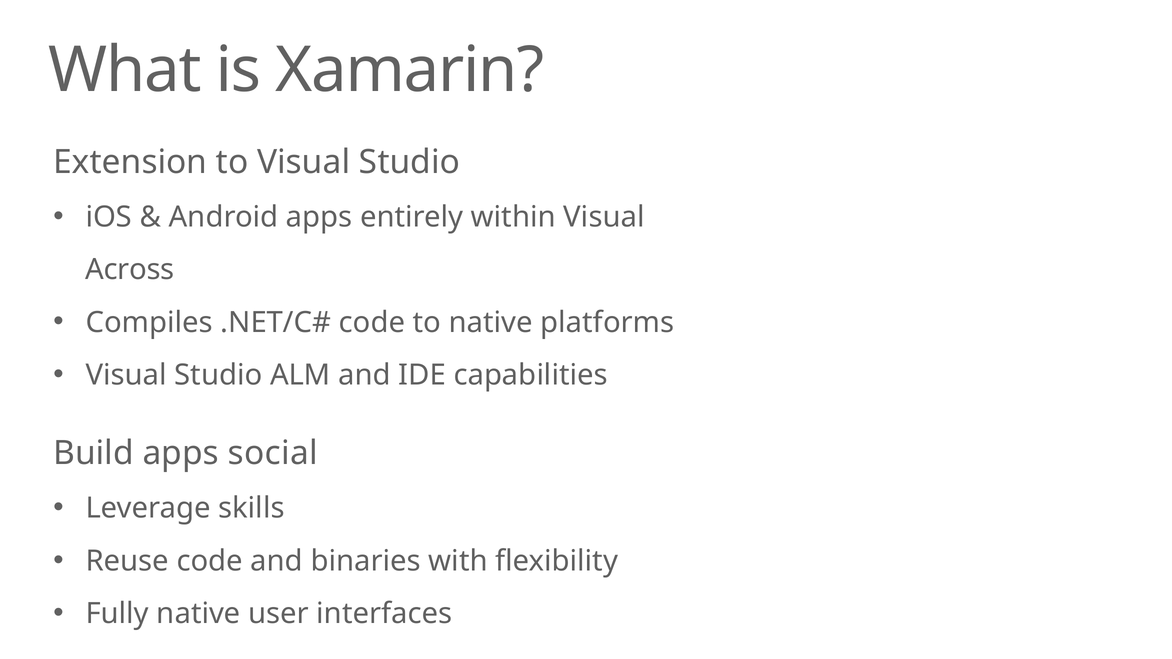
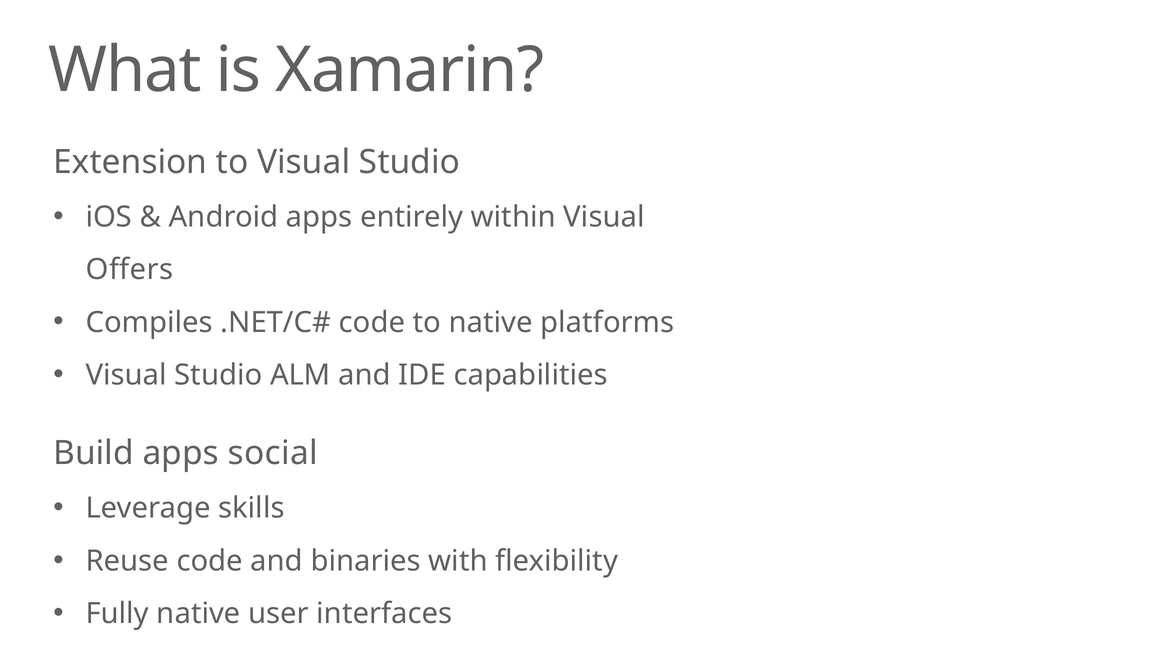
Across: Across -> Offers (129, 270)
